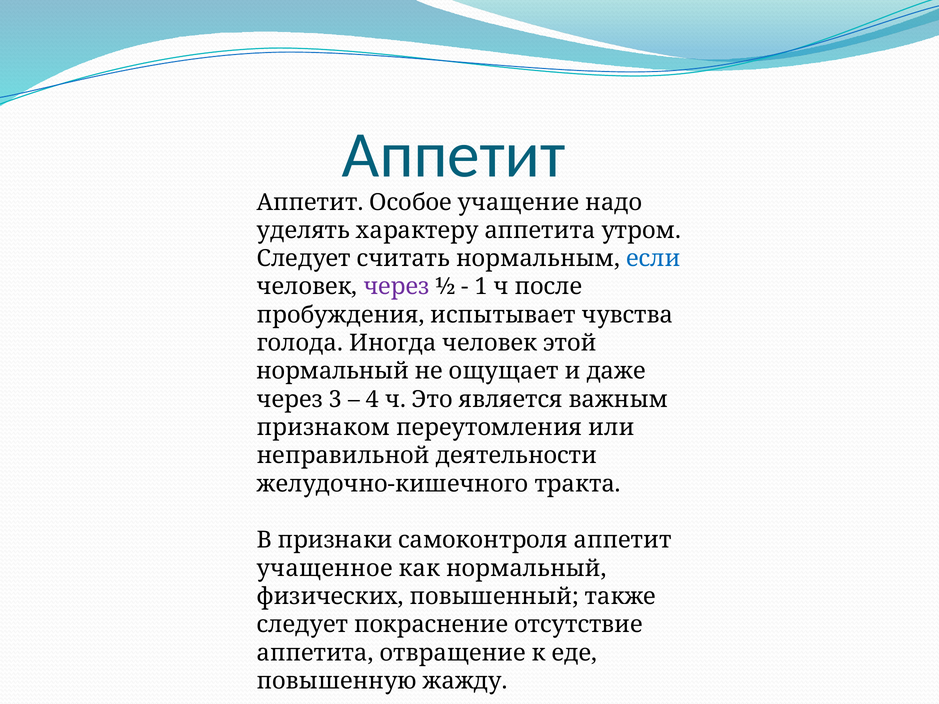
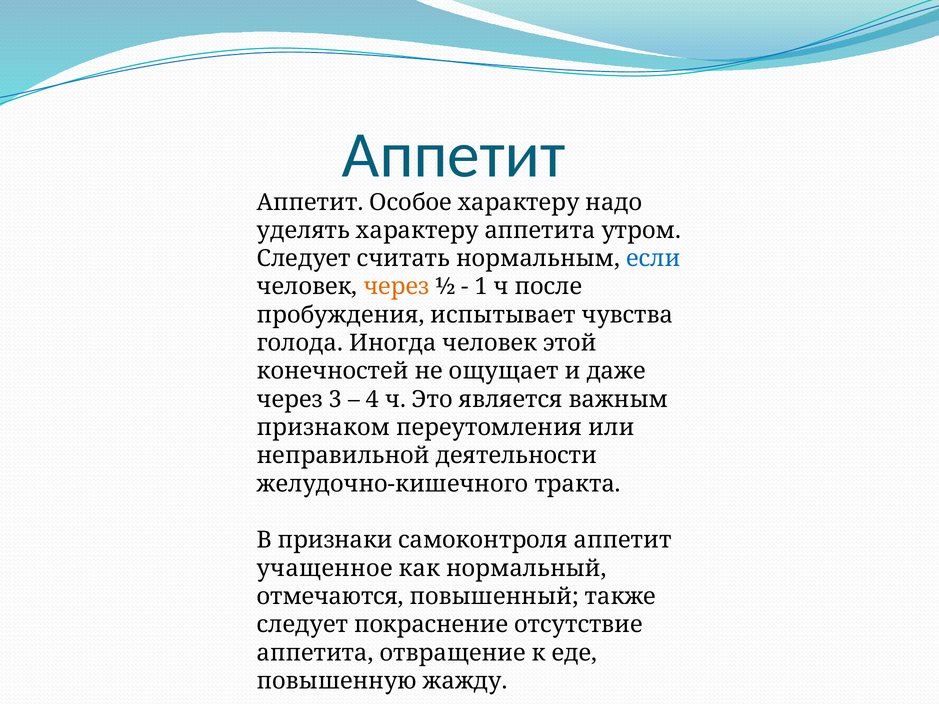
Особое учащение: учащение -> характеру (519, 202)
через colour: purple -> orange (396, 287)
нормальный: нормальный -> конечностей (333, 371)
физических: физических -> отмечаются (330, 597)
